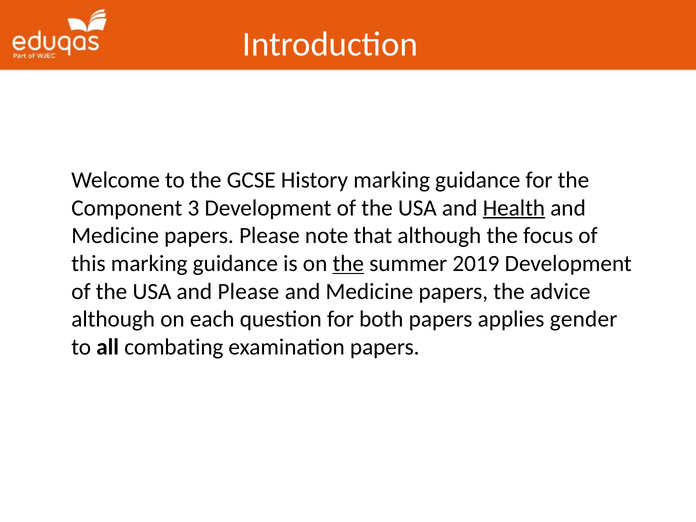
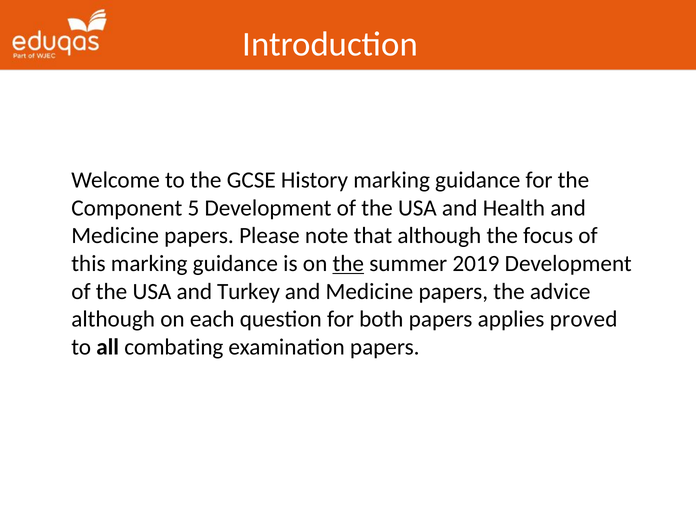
3: 3 -> 5 (193, 208)
Health underline: present -> none (514, 208)
and Please: Please -> Turkey (249, 291)
gender: gender -> proved (584, 319)
